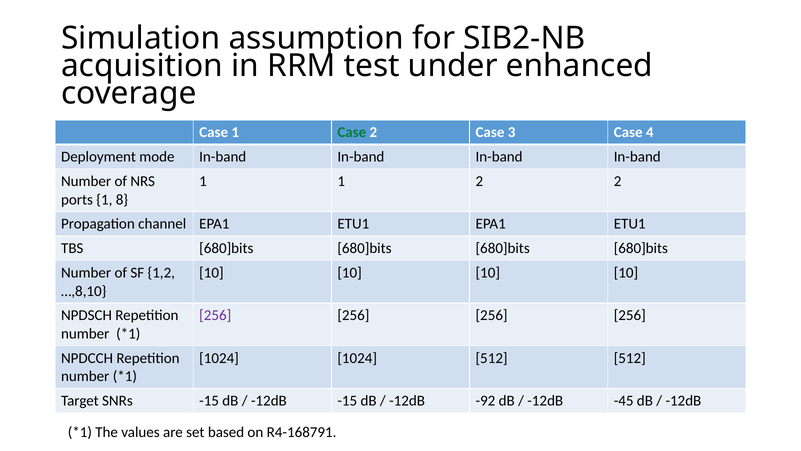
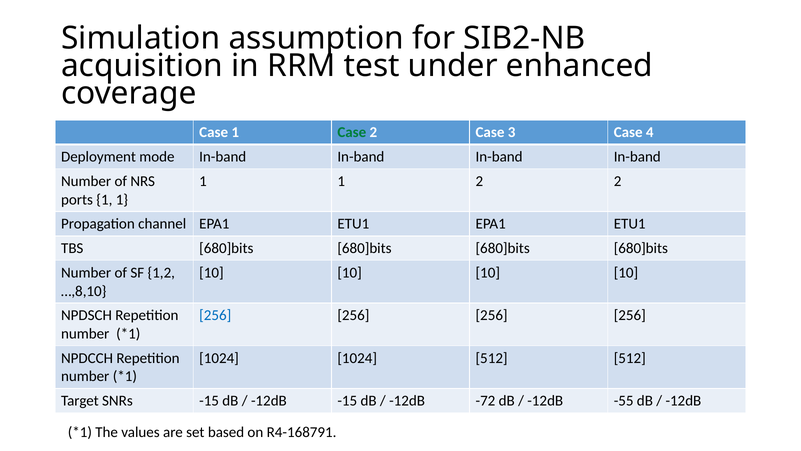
ports 1 8: 8 -> 1 (122, 199)
256 colour: purple -> blue (215, 315)
-92: -92 -> -72 (485, 400)
-45: -45 -> -55 (624, 400)
